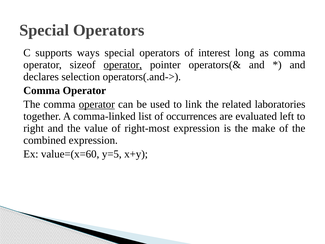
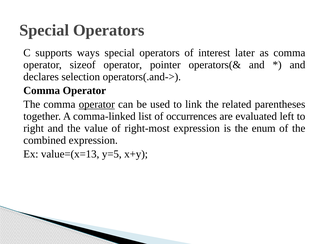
long: long -> later (245, 53)
operator underline: present -> none (123, 65)
laboratories: laboratories -> parentheses (280, 104)
make: make -> enum (264, 128)
value=(x=60: value=(x=60 -> value=(x=13 (70, 154)
